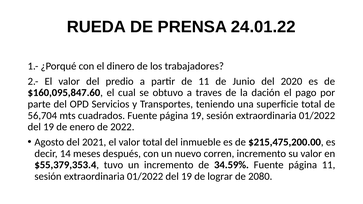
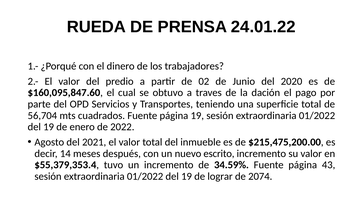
de 11: 11 -> 02 (204, 81)
corren: corren -> escrito (219, 154)
página 11: 11 -> 43 (329, 165)
2080: 2080 -> 2074 (260, 177)
